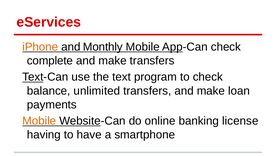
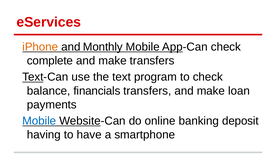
unlimited: unlimited -> financials (97, 90)
Mobile colour: orange -> blue (39, 120)
license: license -> deposit (240, 120)
